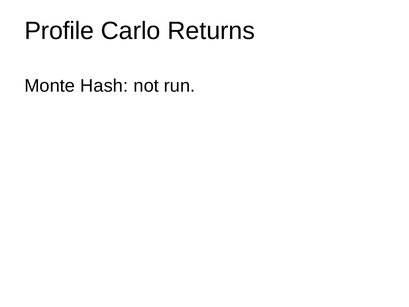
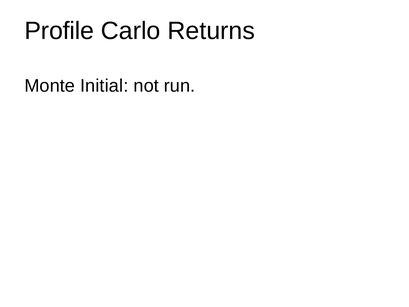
Hash: Hash -> Initial (104, 86)
